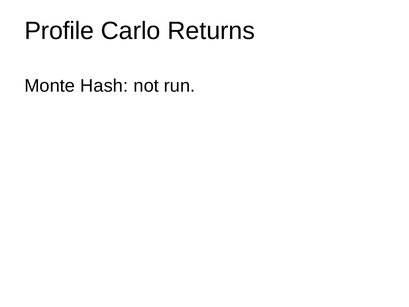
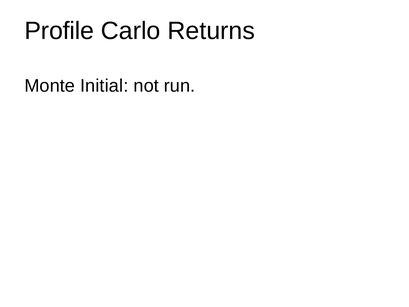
Hash: Hash -> Initial (104, 86)
